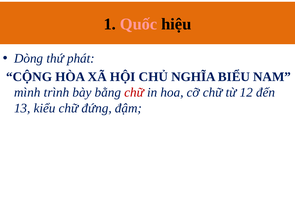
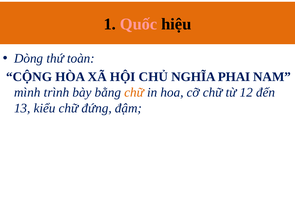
phát: phát -> toàn (81, 58)
BIỂU: BIỂU -> PHAI (234, 77)
chữ colour: red -> orange (134, 93)
